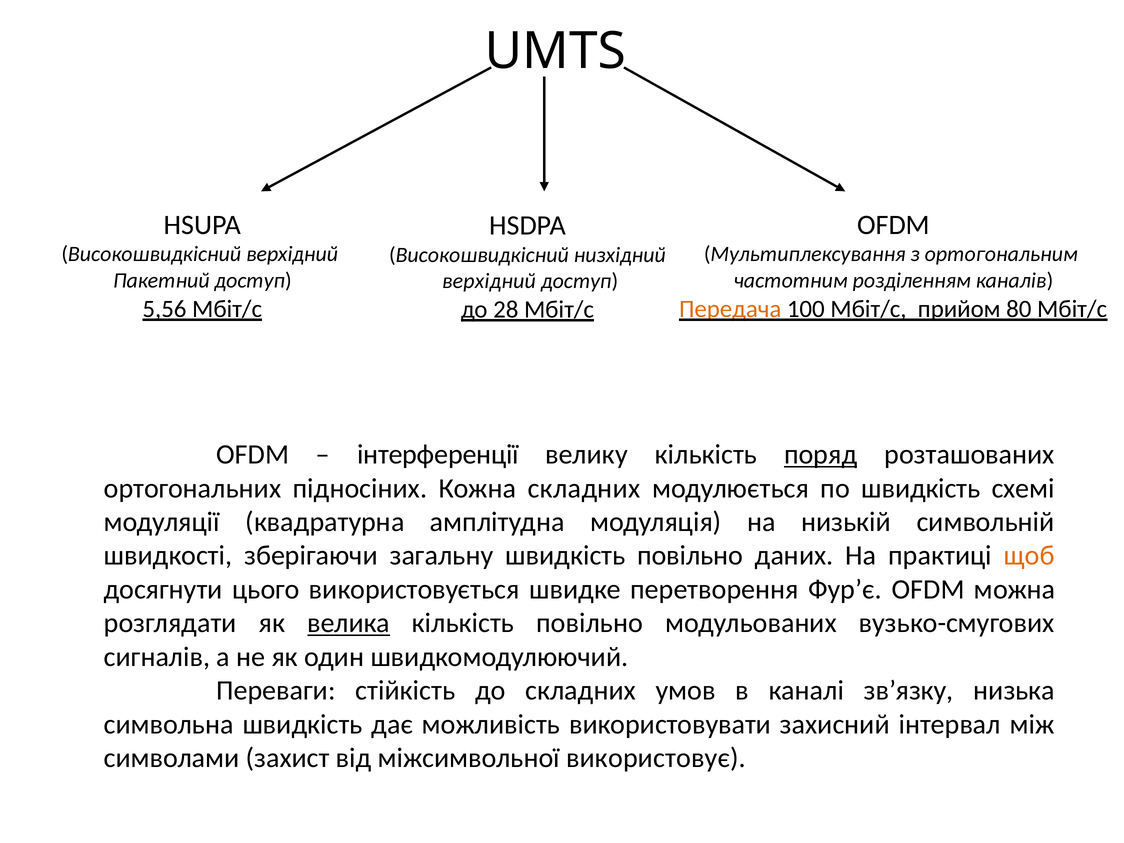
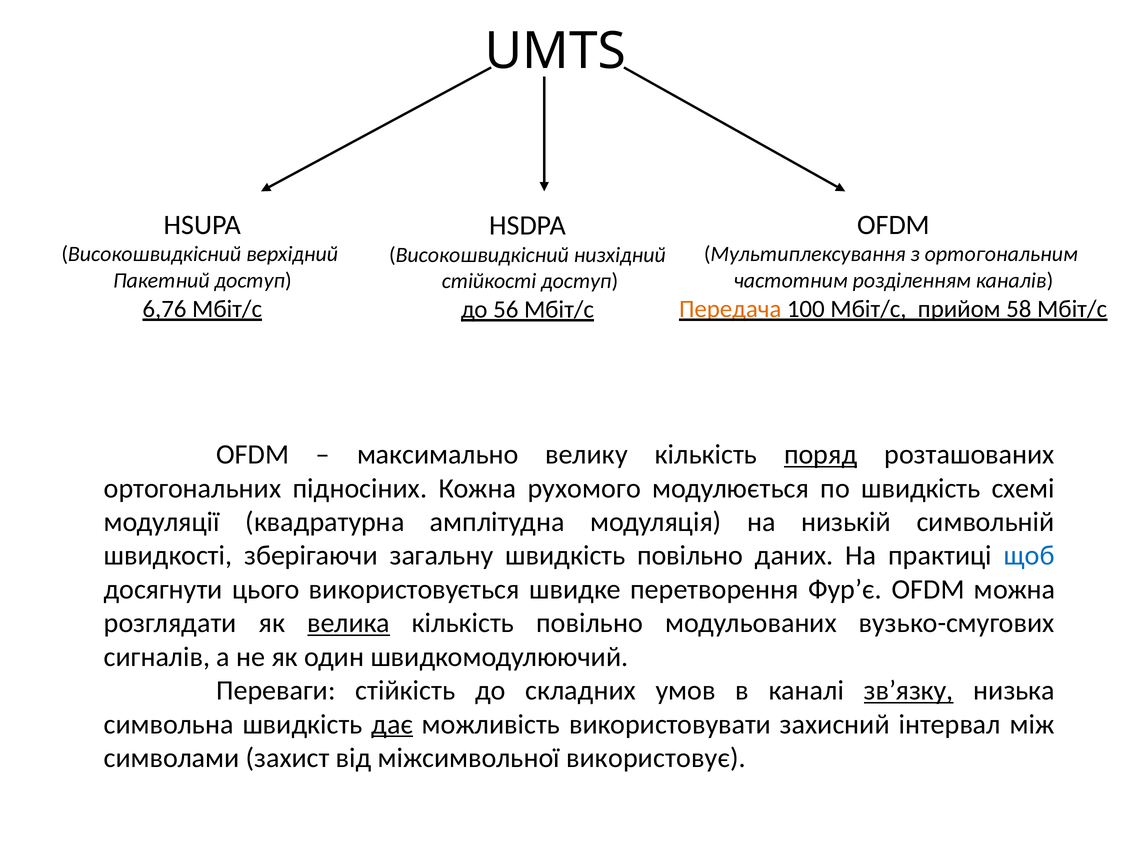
верхідний: верхідний -> стійкості (489, 281)
5,56: 5,56 -> 6,76 (164, 309)
80: 80 -> 58 (1019, 309)
28: 28 -> 56 (506, 310)
інтерференції: інтерференції -> максимально (438, 455)
Кожна складних: складних -> рухомого (584, 488)
щоб colour: orange -> blue (1029, 556)
зв’язку underline: none -> present (909, 691)
дає underline: none -> present (392, 724)
